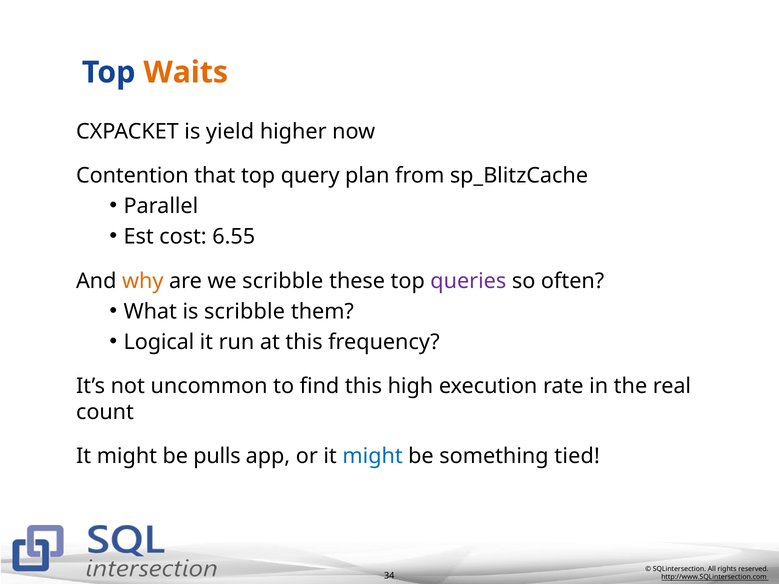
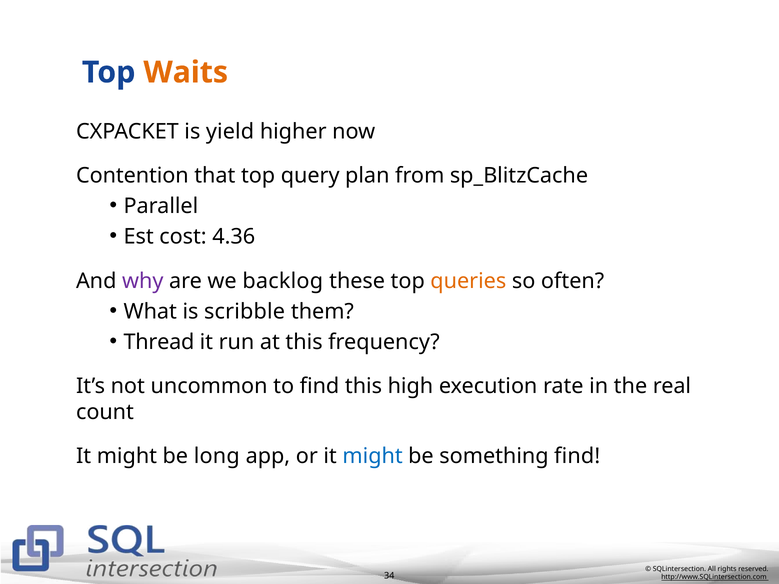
6.55: 6.55 -> 4.36 (234, 237)
why colour: orange -> purple (143, 281)
we scribble: scribble -> backlog (283, 281)
queries colour: purple -> orange (468, 281)
Logical: Logical -> Thread (159, 342)
pulls: pulls -> long (217, 456)
something tied: tied -> find (577, 456)
